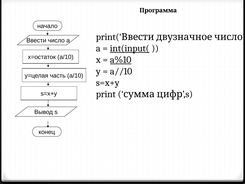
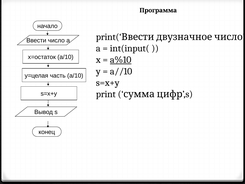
int(input( underline: present -> none (130, 48)
